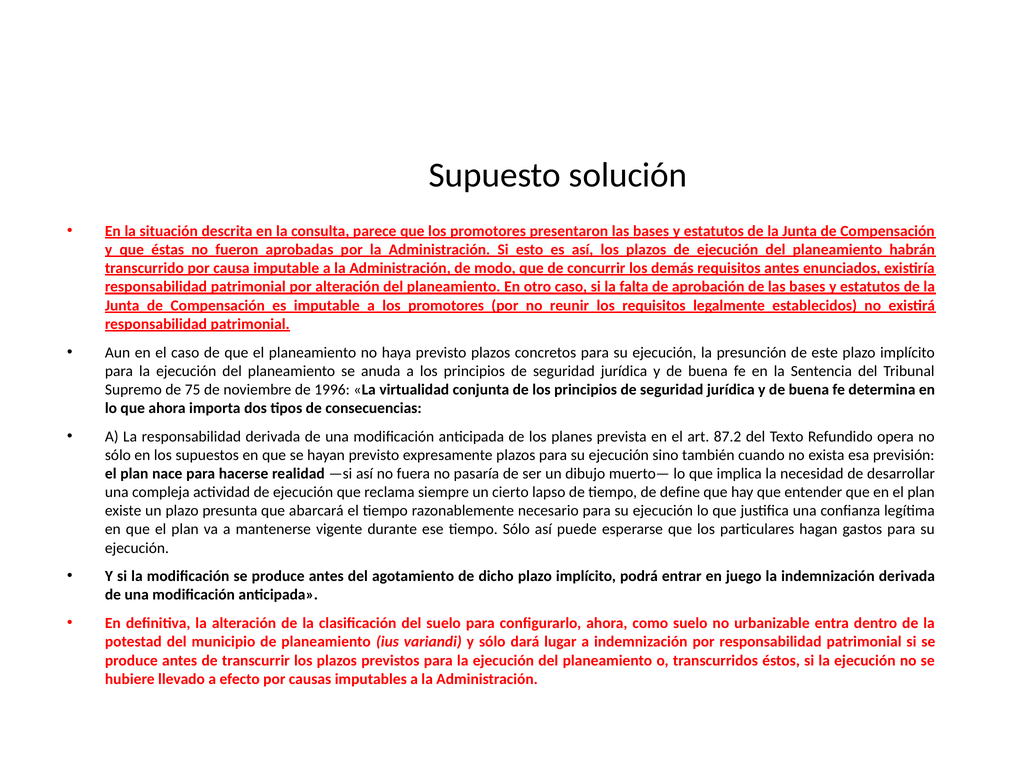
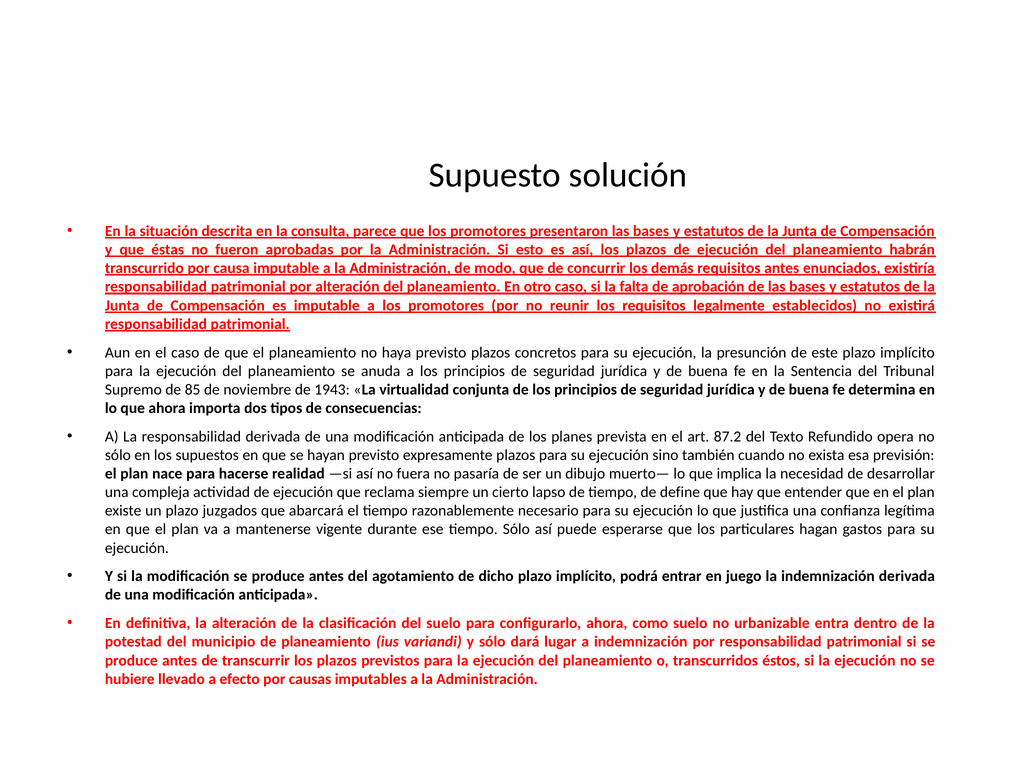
75: 75 -> 85 (193, 390)
1996: 1996 -> 1943 (332, 390)
presunta: presunta -> juzgados (230, 511)
